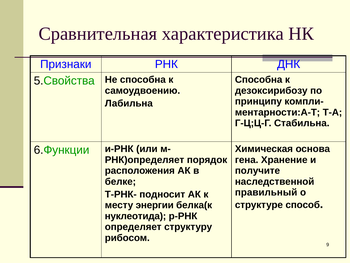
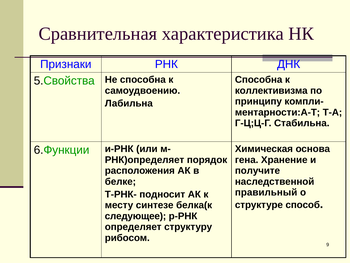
дезоксирибозу: дезоксирибозу -> коллективизма (271, 90)
энергии: энергии -> синтезе (155, 205)
нуклеотида: нуклеотида -> следующее (135, 216)
